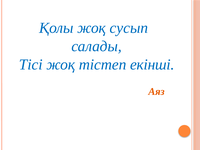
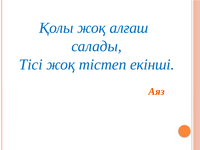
сусып: сусып -> алғаш (129, 28)
